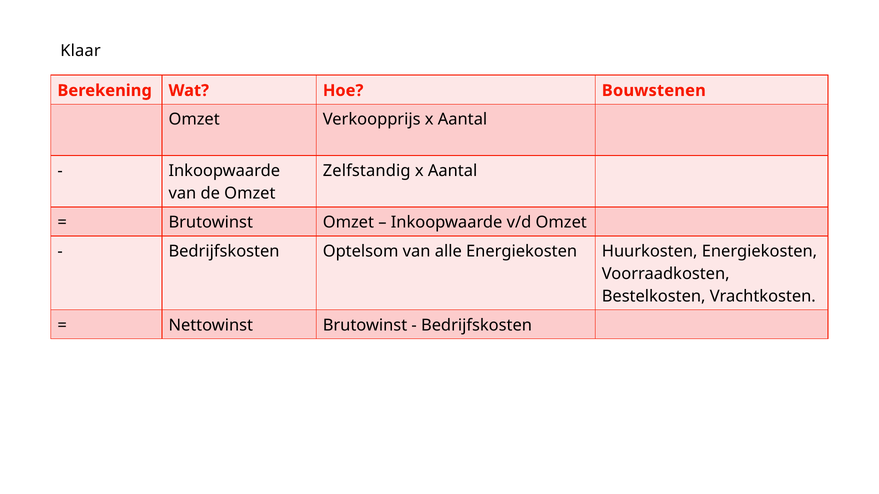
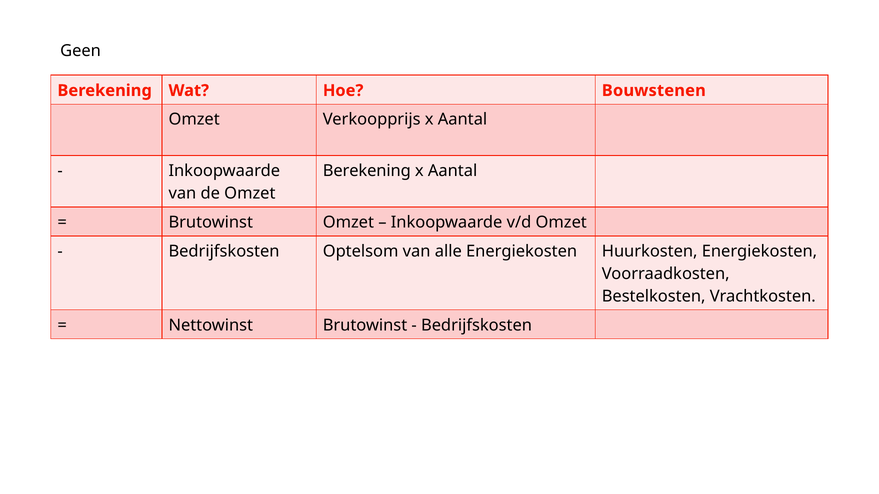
Klaar: Klaar -> Geen (81, 51)
Zelfstandig: Zelfstandig -> Berekening (367, 171)
